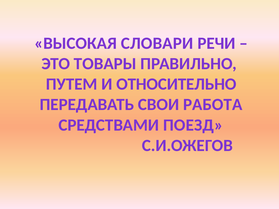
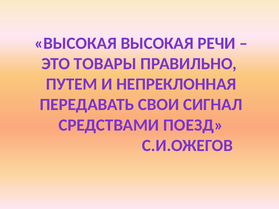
ВЫСОКАЯ СЛОВАРИ: СЛОВАРИ -> ВЫСОКАЯ (157, 43)
ОТНОСИТЕЛЬНО: ОТНОСИТЕЛЬНО -> НЕПРЕКЛОННАЯ (176, 84)
РАБОТА: РАБОТА -> СИГНАЛ (213, 105)
